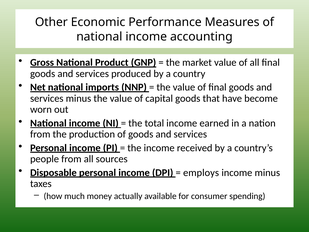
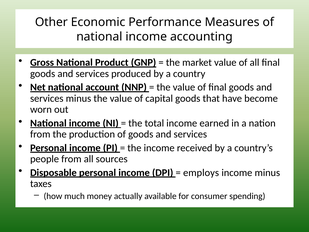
imports: imports -> account (102, 87)
